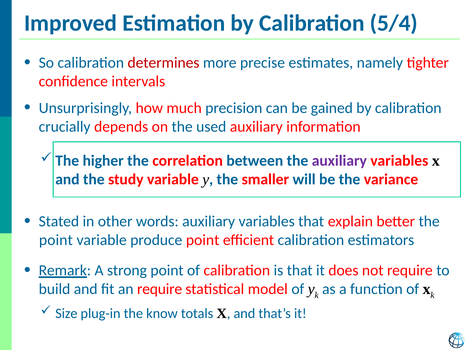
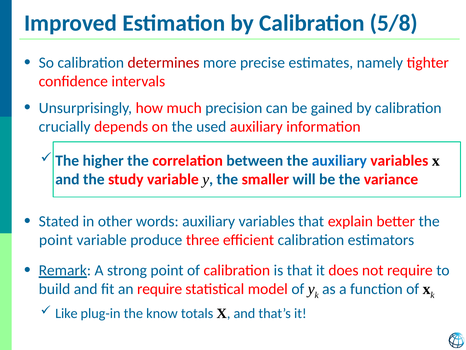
5/4: 5/4 -> 5/8 (394, 23)
auxiliary colour: purple -> blue (339, 161)
produce point: point -> three (203, 240)
Size: Size -> Like (66, 313)
